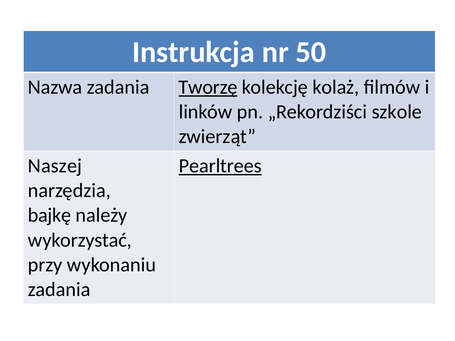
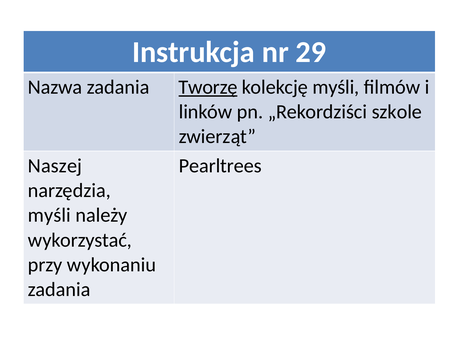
50: 50 -> 29 (311, 52)
kolekcję kolaż: kolaż -> myśli (336, 87)
Pearltrees underline: present -> none (220, 166)
bajkę: bajkę -> myśli (49, 215)
